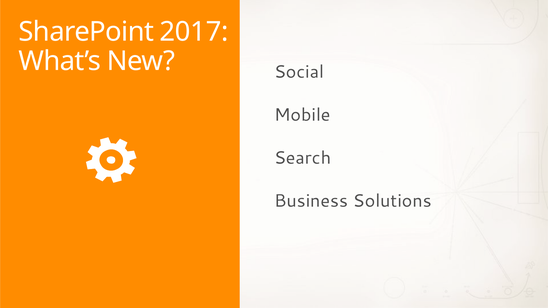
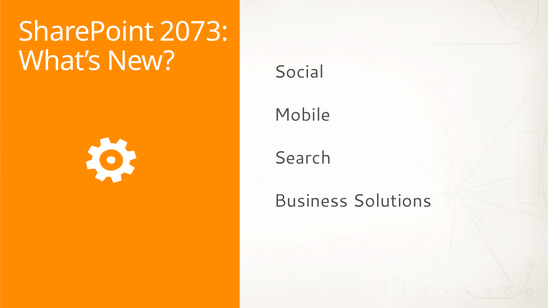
2017: 2017 -> 2073 (194, 32)
